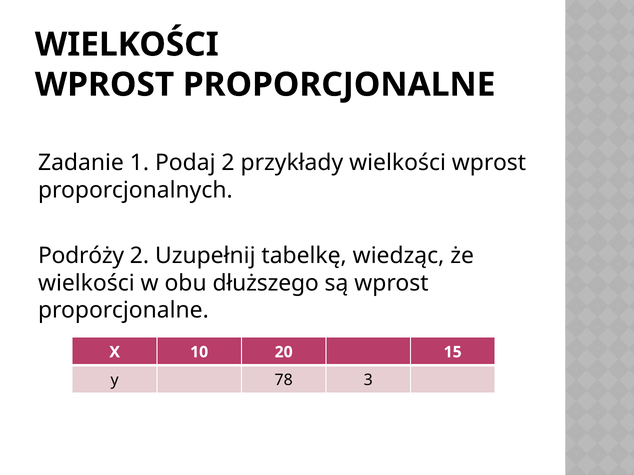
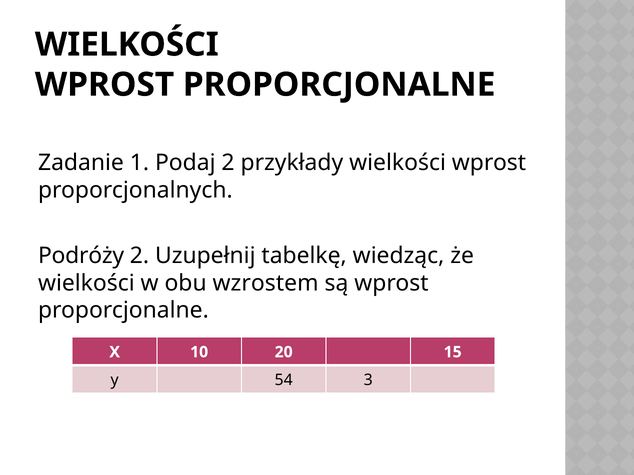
dłuższego: dłuższego -> wzrostem (266, 283)
78: 78 -> 54 (284, 380)
